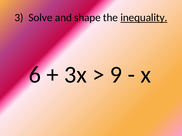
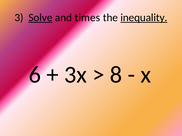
Solve underline: none -> present (40, 18)
shape: shape -> times (87, 18)
9: 9 -> 8 (116, 75)
